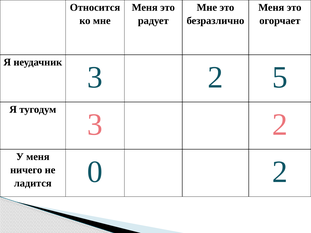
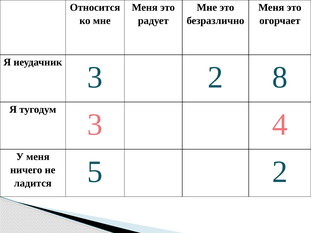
5: 5 -> 8 (280, 77)
2: 2 -> 4 (280, 125)
0: 0 -> 5 (95, 172)
